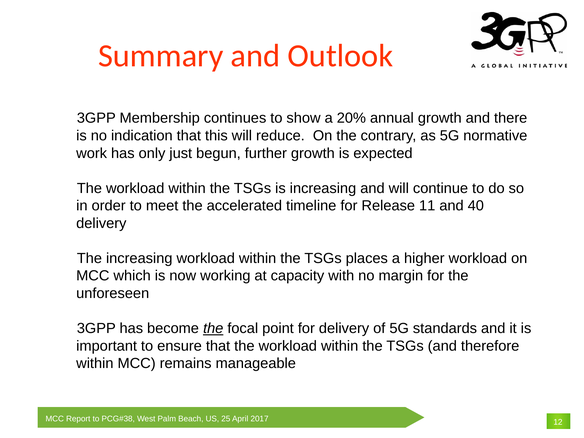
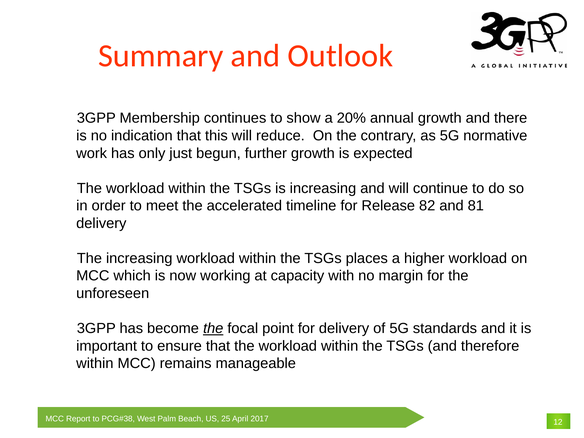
11: 11 -> 82 (427, 206)
40: 40 -> 81 (476, 206)
